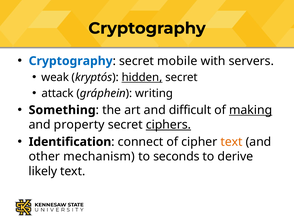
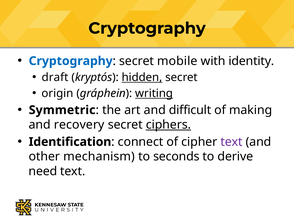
servers: servers -> identity (251, 61)
weak: weak -> draft (55, 78)
attack: attack -> origin (57, 94)
writing underline: none -> present (154, 94)
Something: Something -> Symmetric (62, 110)
making underline: present -> none (251, 110)
property: property -> recovery (79, 125)
text colour: orange -> purple (232, 142)
likely: likely -> need (43, 172)
